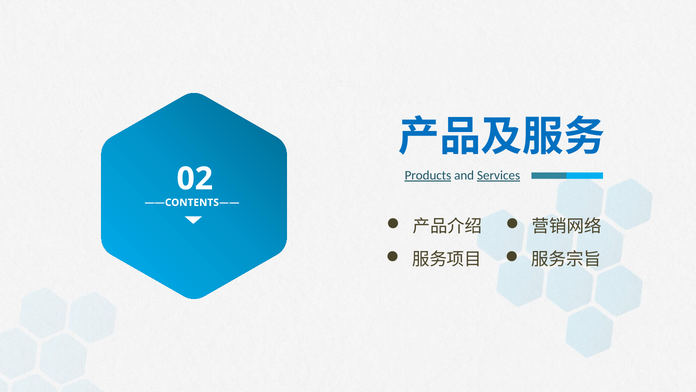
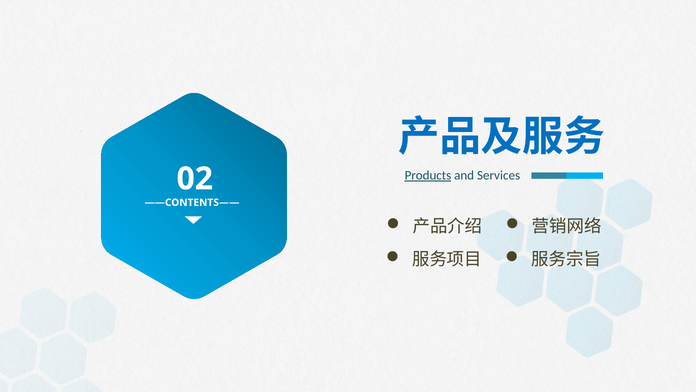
Services underline: present -> none (499, 175)
